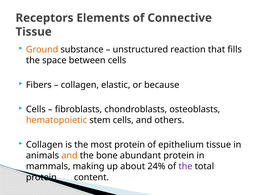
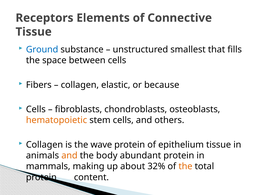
Ground colour: orange -> blue (42, 49)
reaction: reaction -> smallest (188, 49)
most: most -> wave (101, 145)
bone: bone -> body (107, 156)
24%: 24% -> 32% (156, 166)
the colour: purple -> orange (185, 166)
